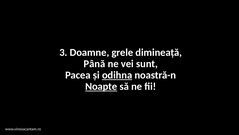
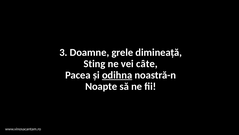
Până: Până -> Sting (94, 64)
sunt: sunt -> câte (147, 64)
Noapte underline: present -> none (101, 86)
